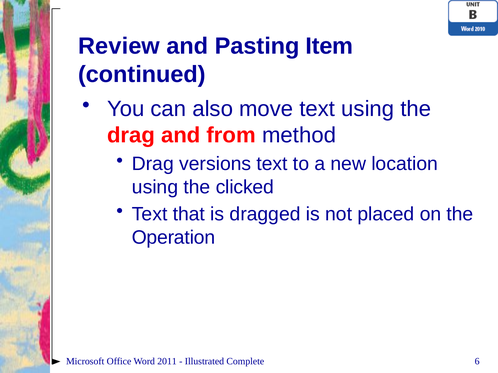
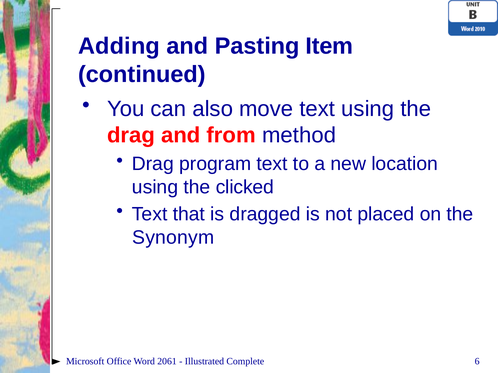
Review: Review -> Adding (119, 46)
versions: versions -> program (215, 164)
Operation: Operation -> Synonym (173, 238)
2011: 2011 -> 2061 (167, 362)
